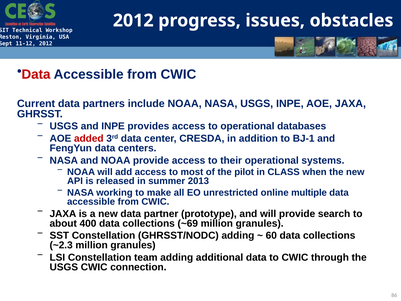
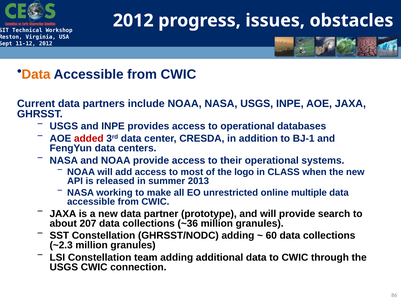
Data colour: red -> orange (36, 74)
pilot: pilot -> logo (244, 172)
400: 400 -> 207 (88, 223)
~69: ~69 -> ~36 (188, 223)
